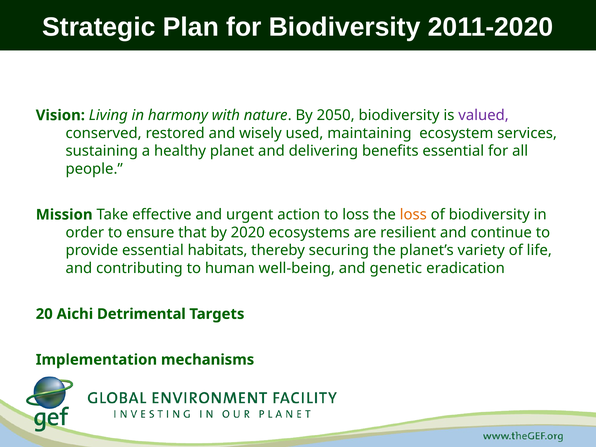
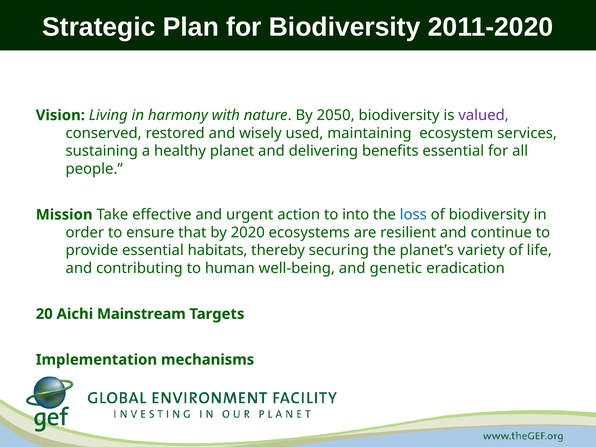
to loss: loss -> into (356, 215)
loss colour: orange -> blue (413, 215)
Detrimental: Detrimental -> Mainstream (141, 314)
